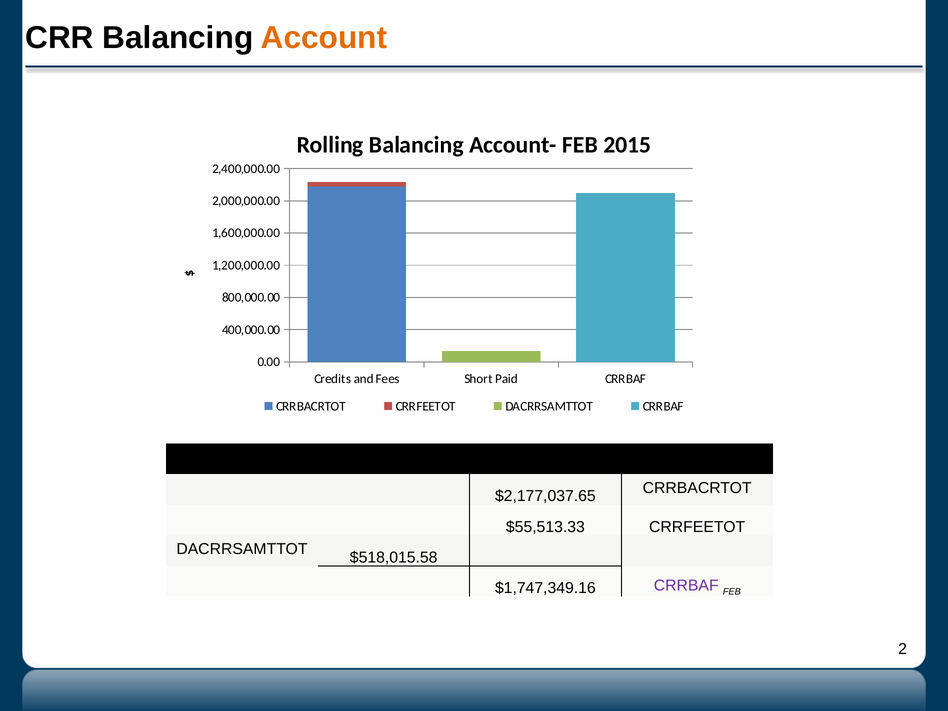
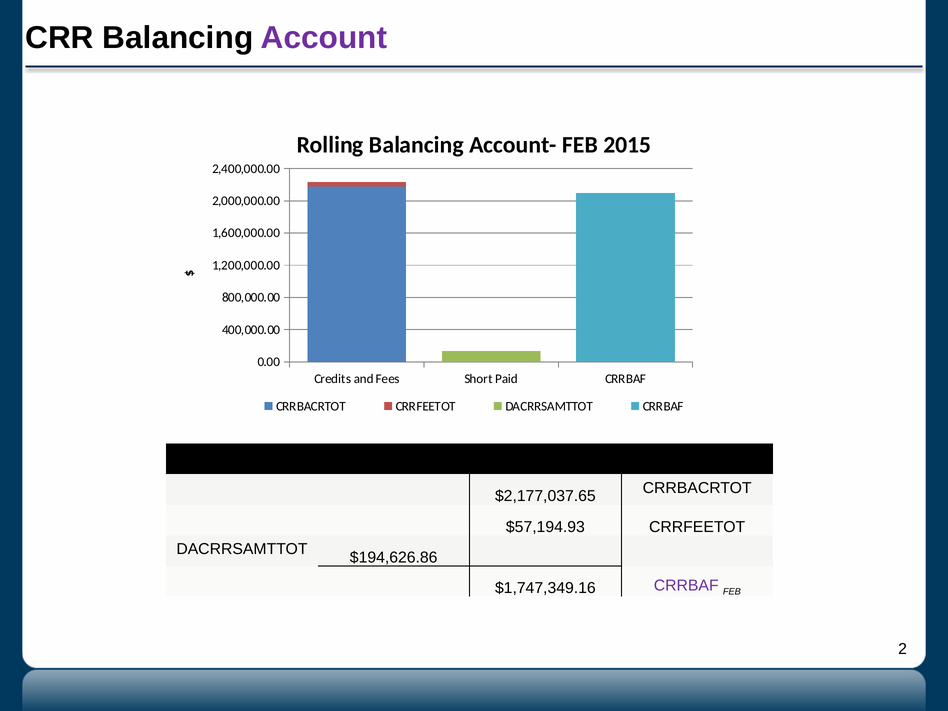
Account colour: orange -> purple (324, 38)
$55,513.33: $55,513.33 -> $57,194.93 (545, 527)
$518,015.58: $518,015.58 -> $194,626.86 (394, 557)
